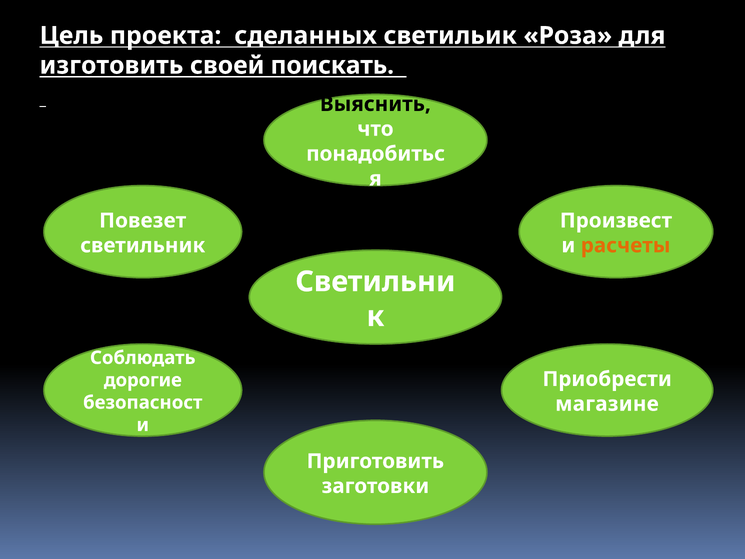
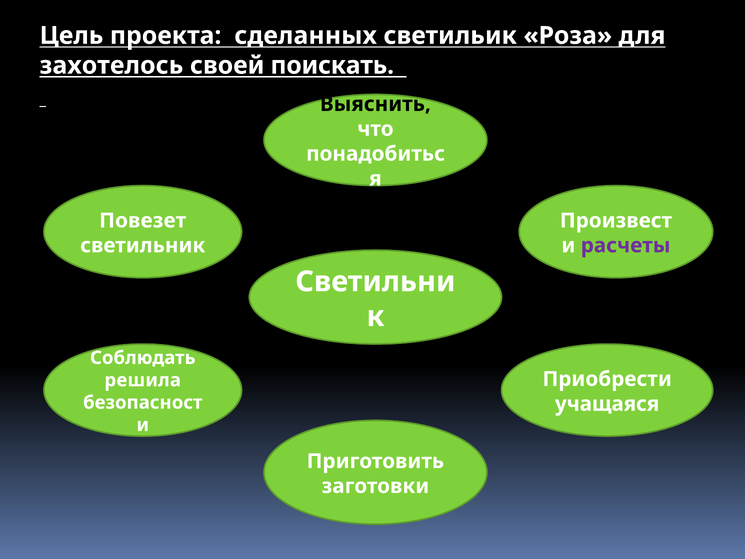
изготовить: изготовить -> захотелось (111, 65)
расчеты colour: orange -> purple (626, 245)
дорогие: дорогие -> решила (143, 380)
магазине: магазине -> учащаяся (607, 404)
